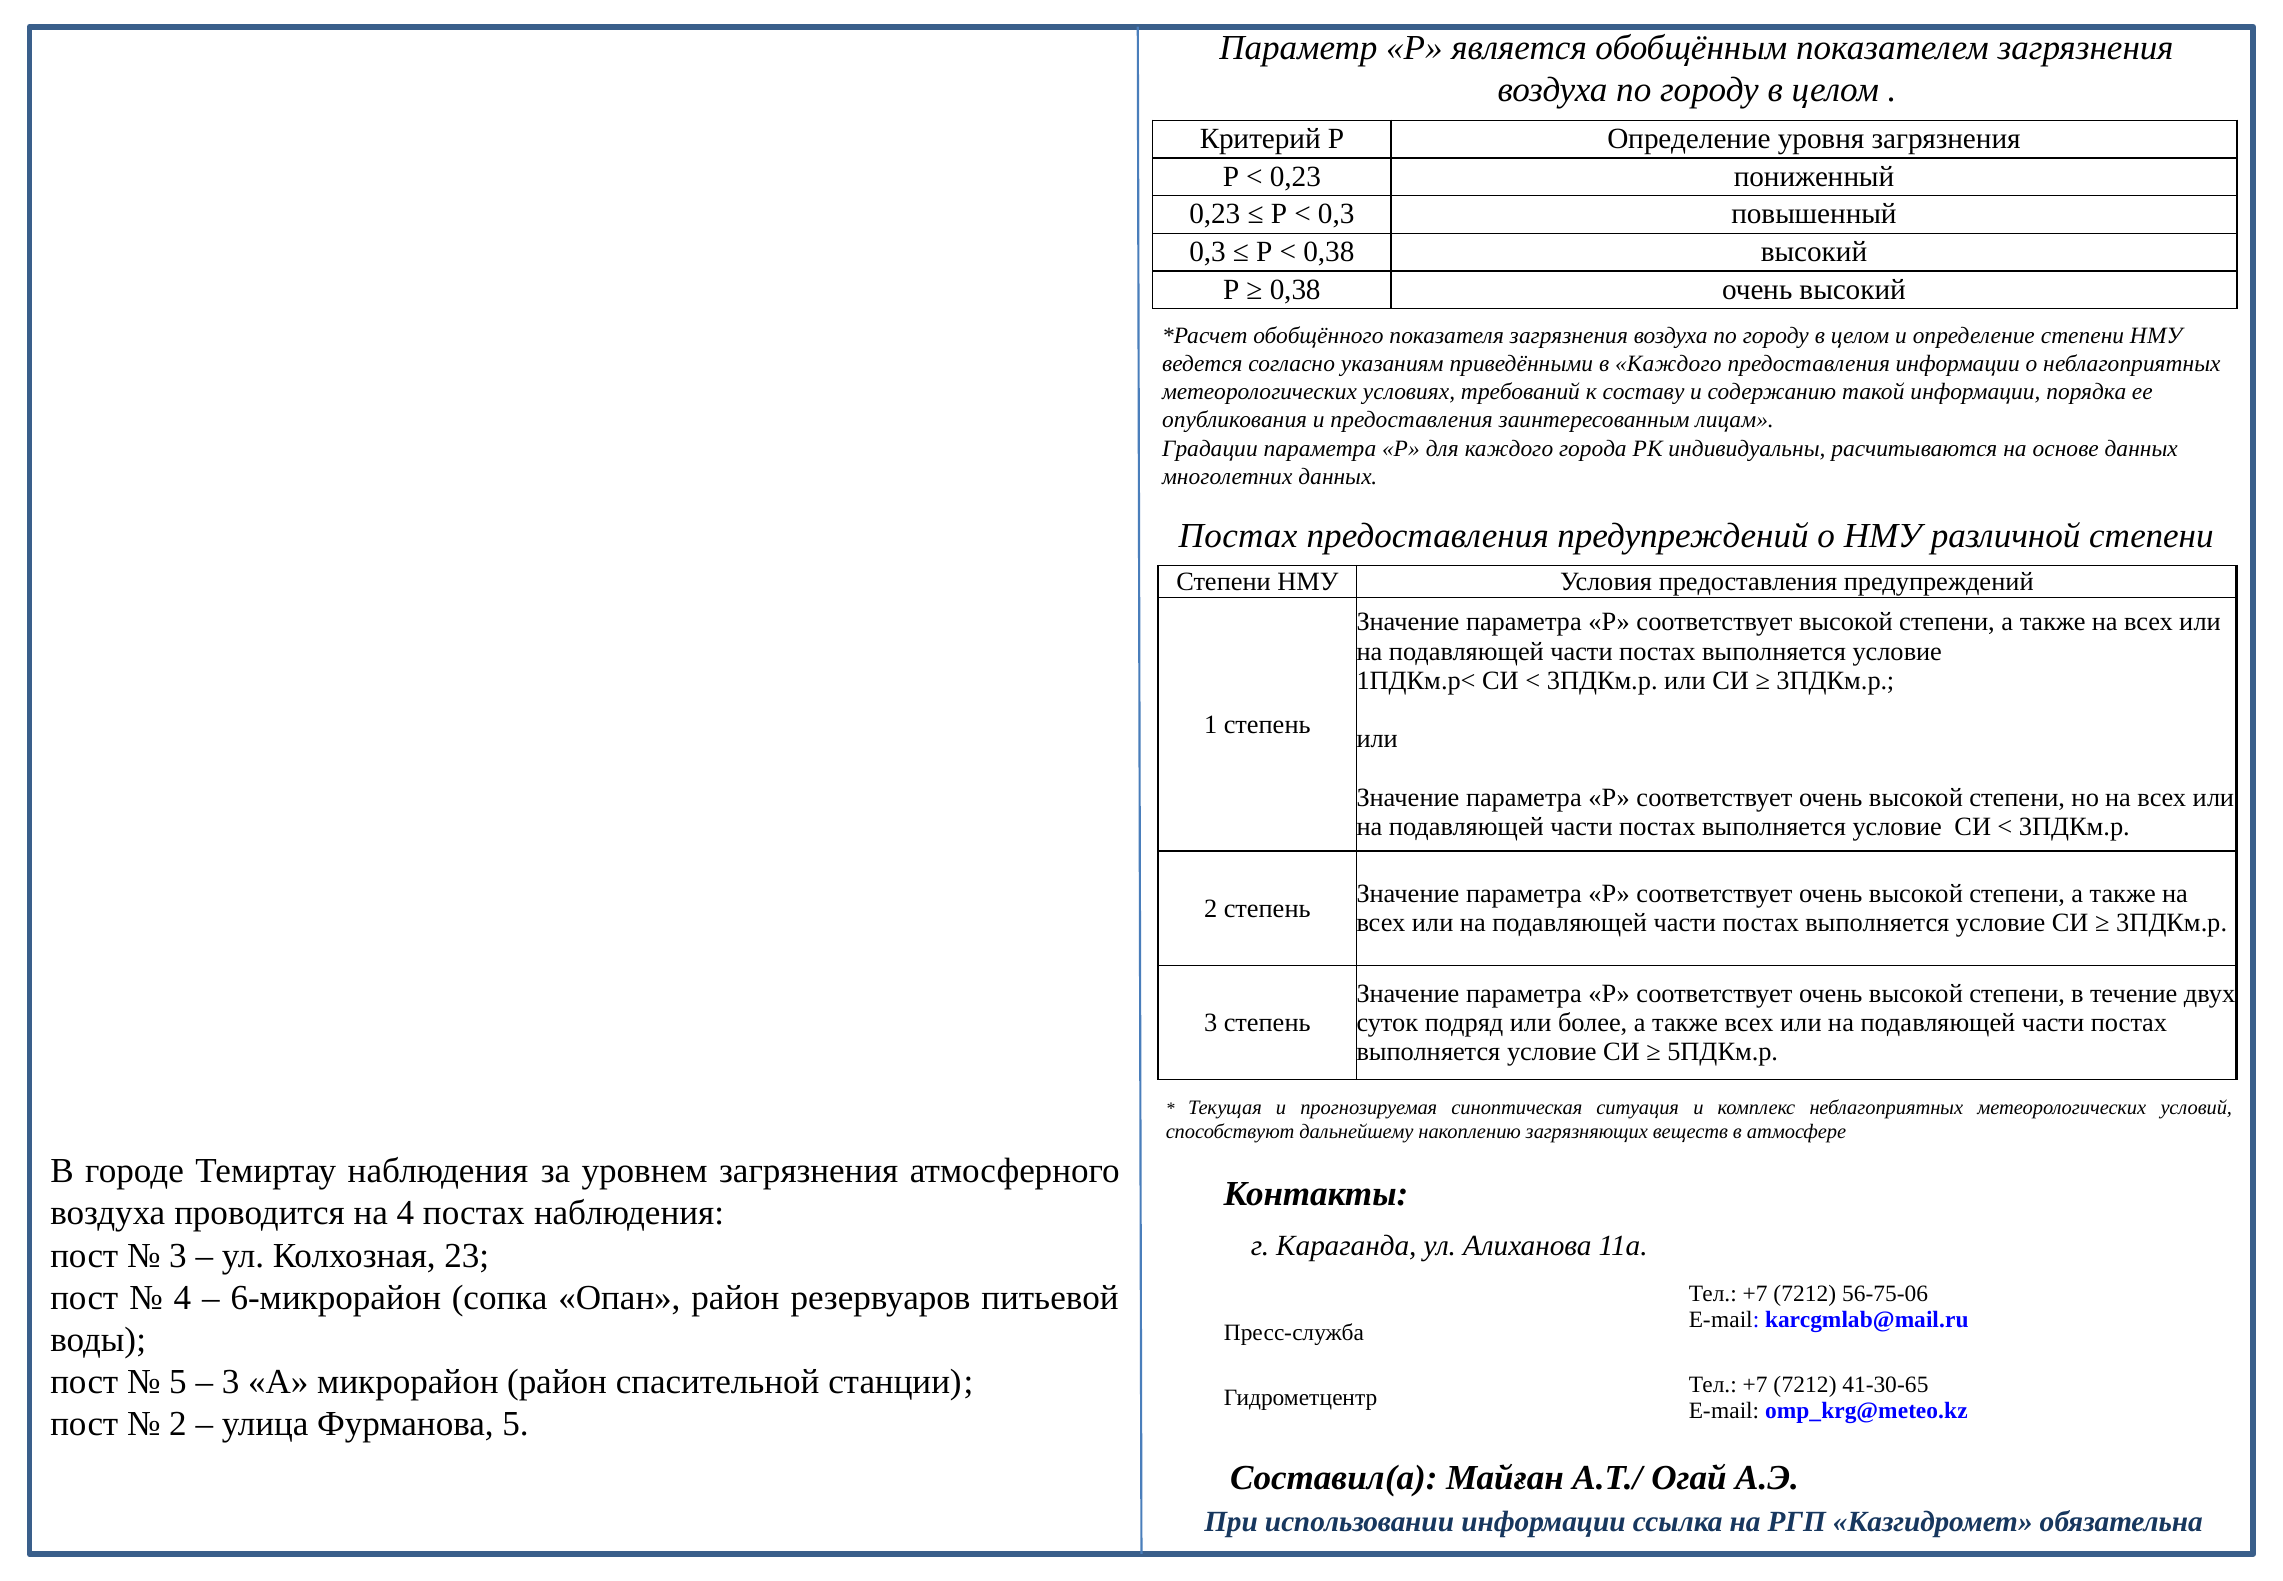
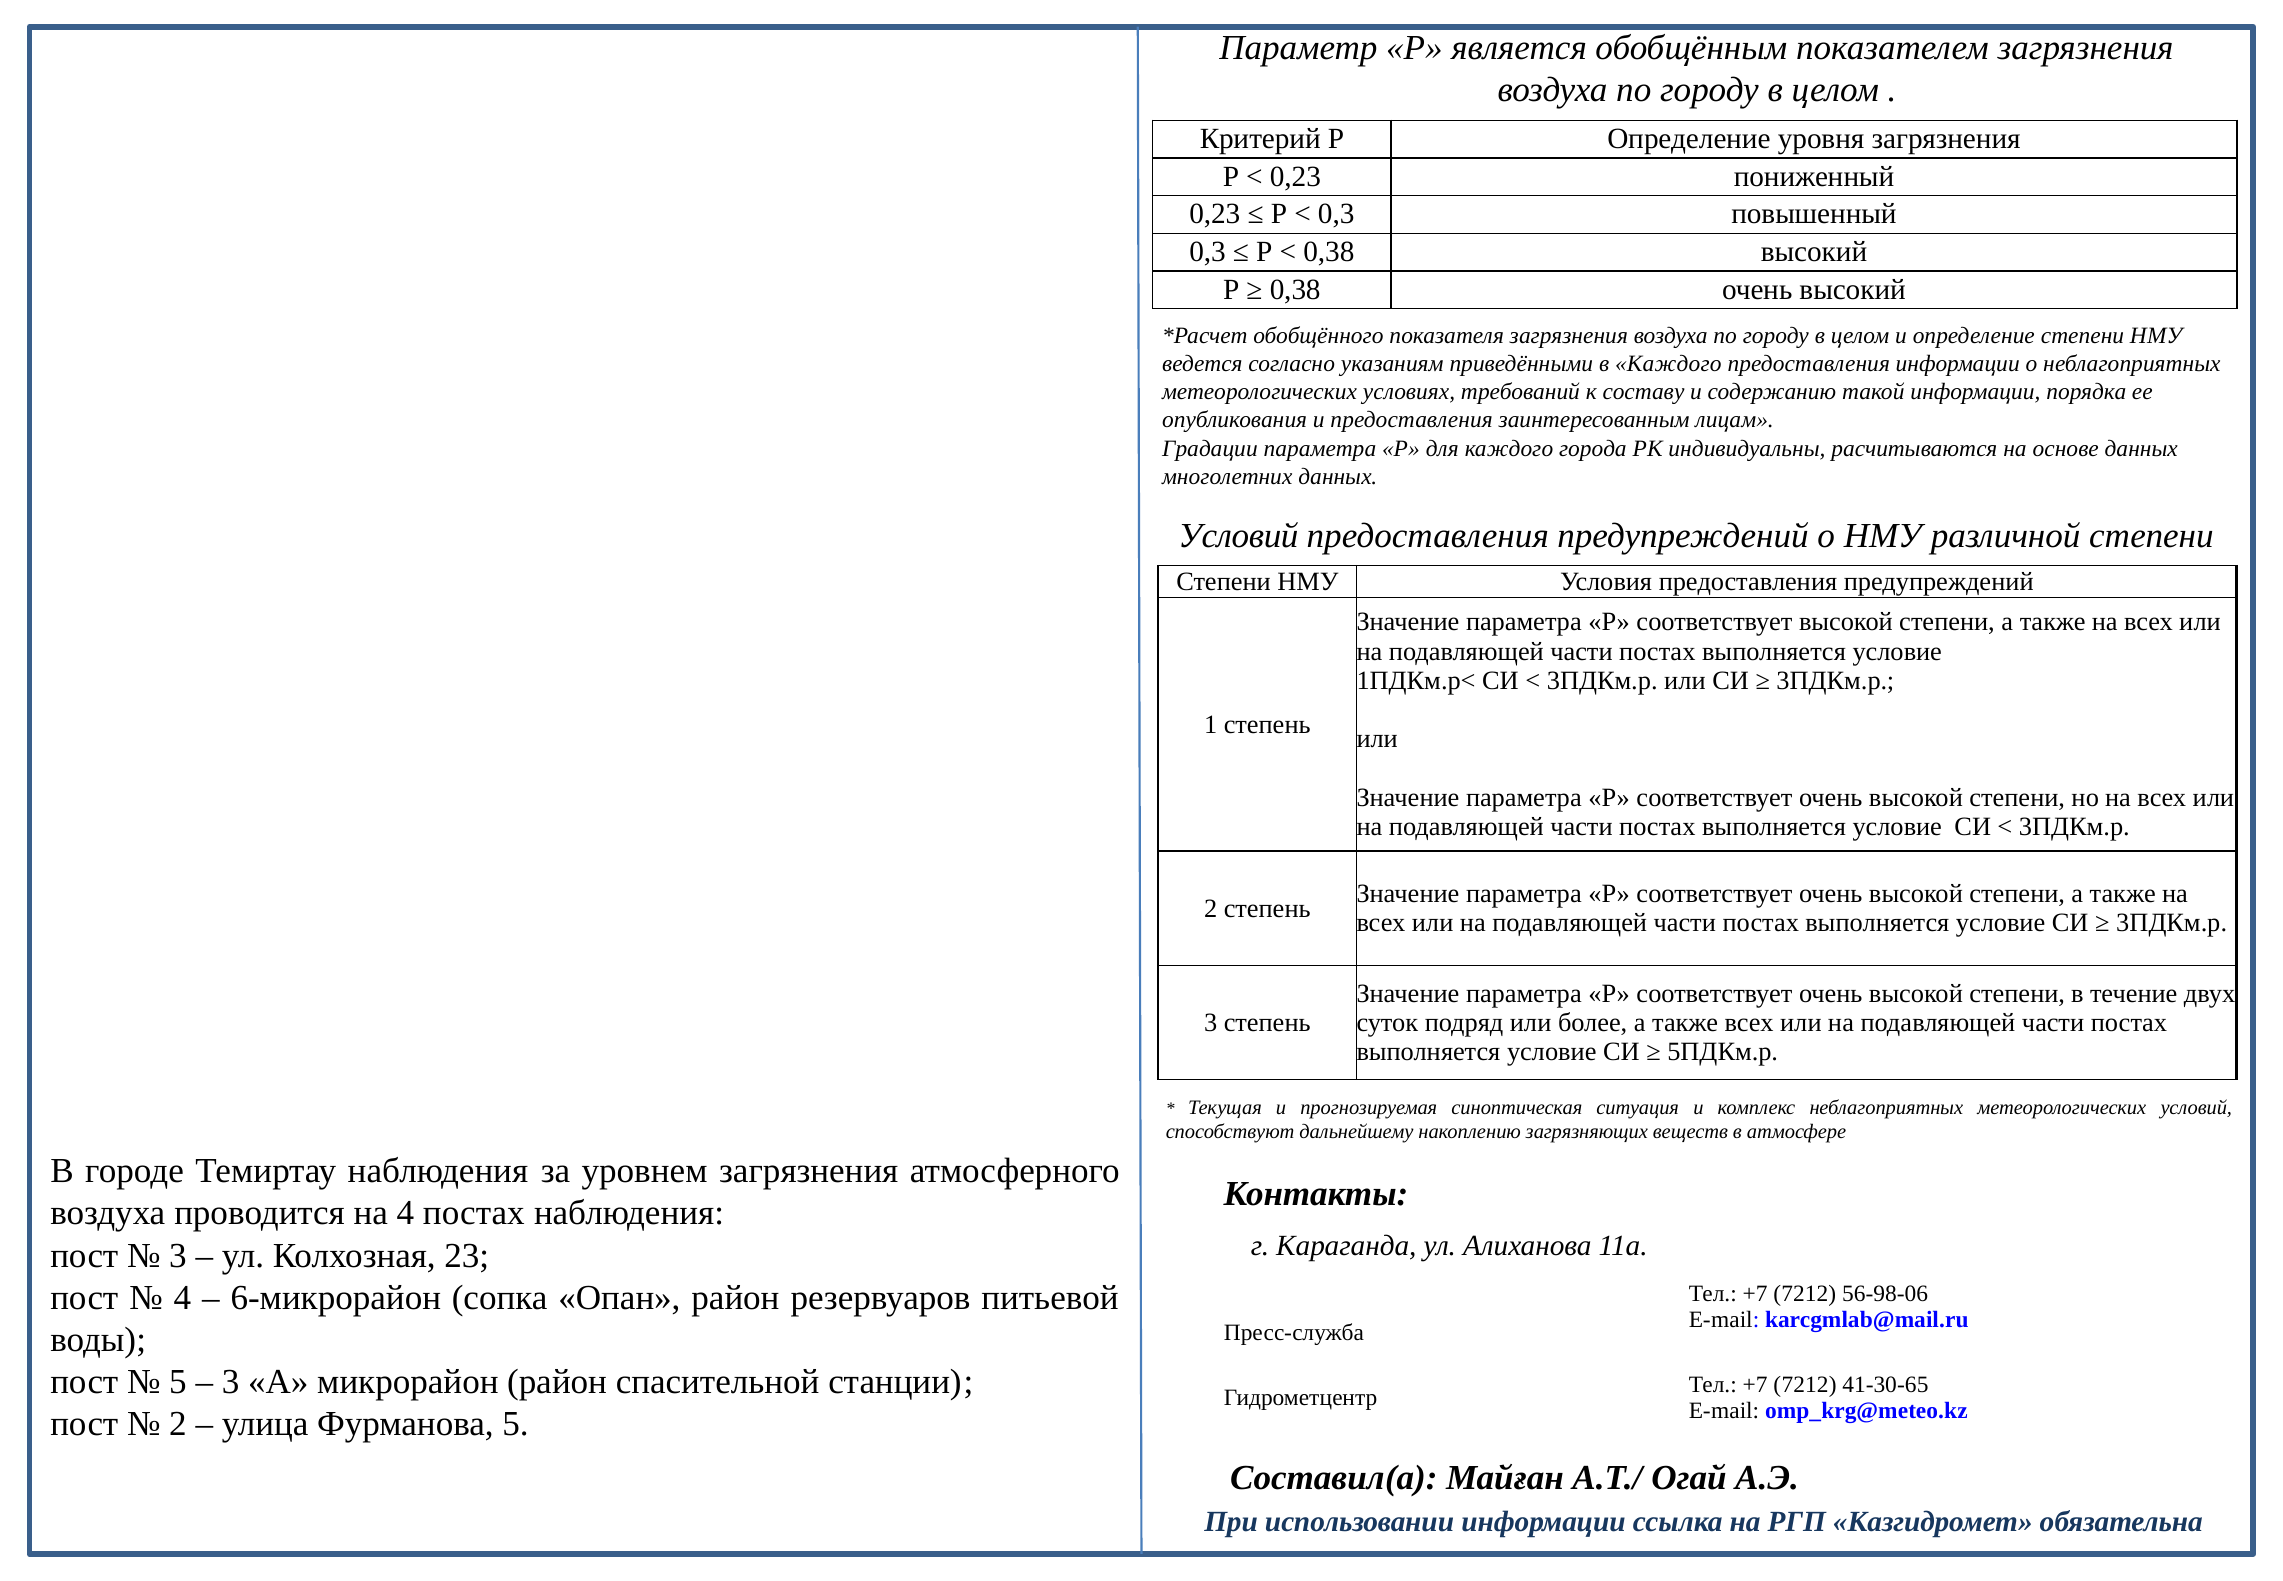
Постах: Постах -> Условий (1238, 535)
56-75-06: 56-75-06 -> 56-98-06 (1885, 1293)
